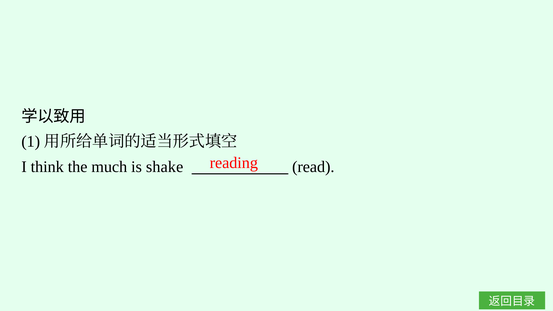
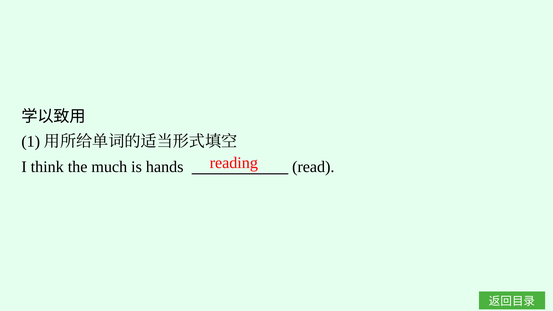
shake: shake -> hands (165, 167)
